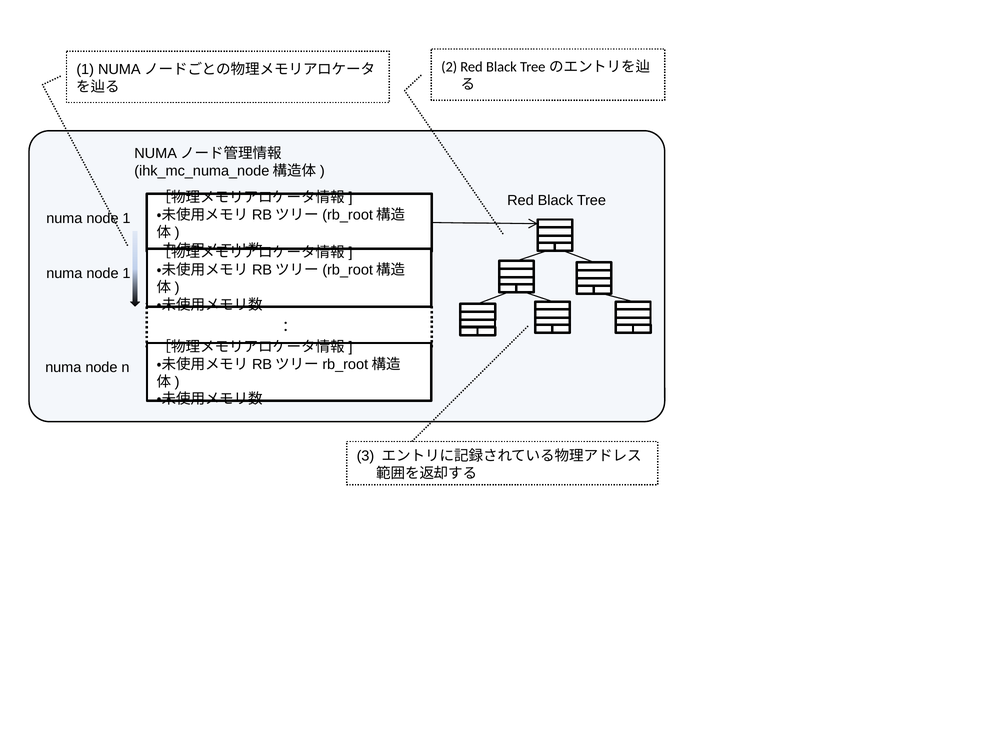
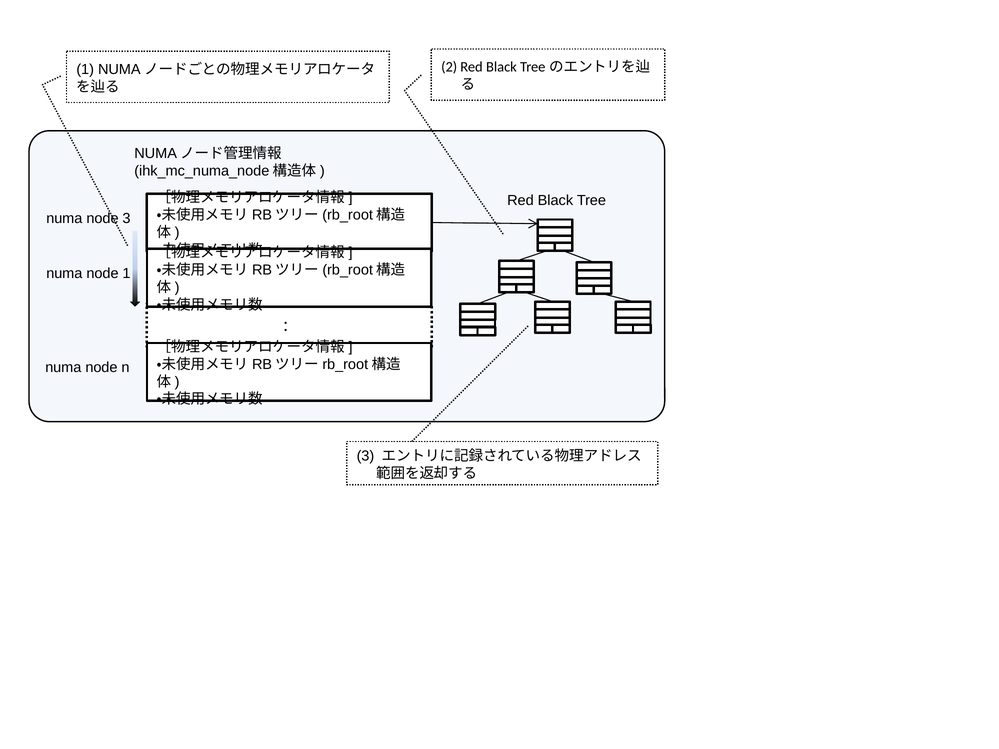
1: 1 -> 3 (127, 218)
